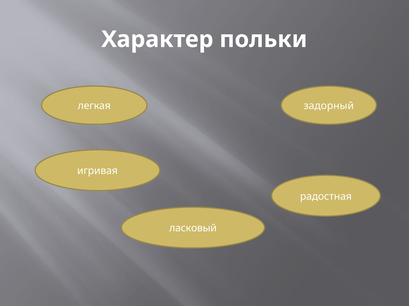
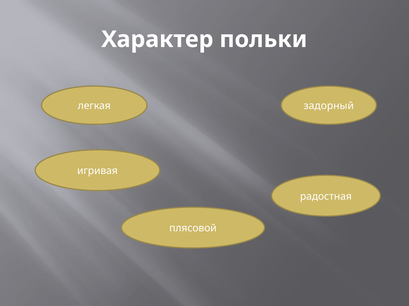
ласковый: ласковый -> плясовой (193, 229)
